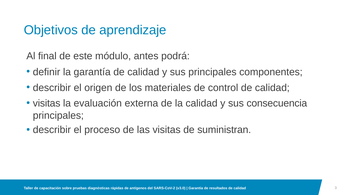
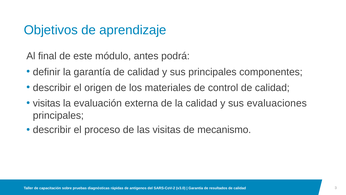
consecuencia: consecuencia -> evaluaciones (277, 103)
suministran: suministran -> mecanismo (224, 130)
